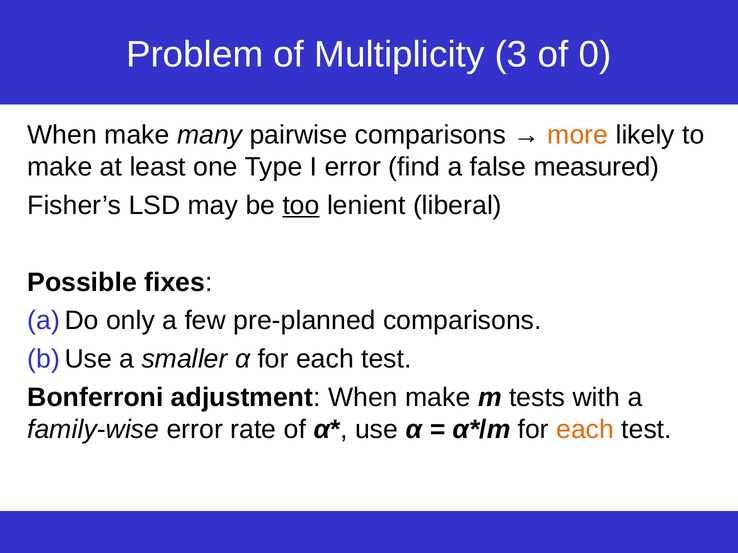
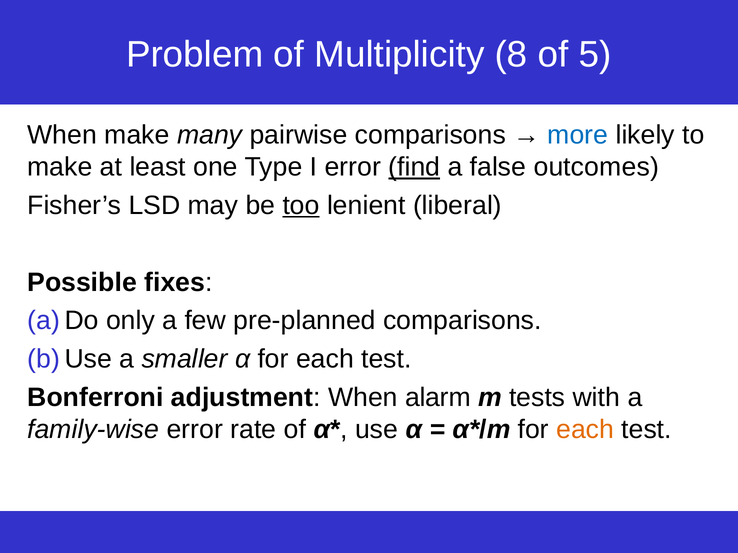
3: 3 -> 8 (511, 55)
0: 0 -> 5 (595, 55)
more colour: orange -> blue (578, 135)
find underline: none -> present (414, 167)
measured: measured -> outcomes (596, 167)
adjustment When make: make -> alarm (438, 398)
